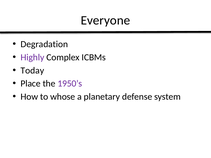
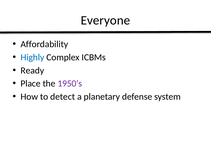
Degradation: Degradation -> Affordability (44, 44)
Highly colour: purple -> blue (32, 57)
Today: Today -> Ready (32, 71)
whose: whose -> detect (63, 97)
